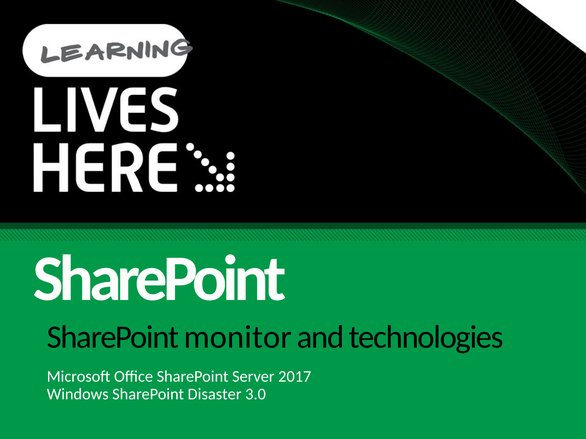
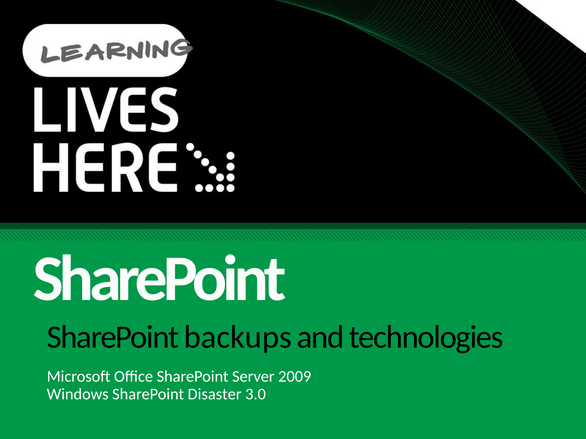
monitor: monitor -> backups (238, 337)
2017: 2017 -> 2009 (295, 377)
